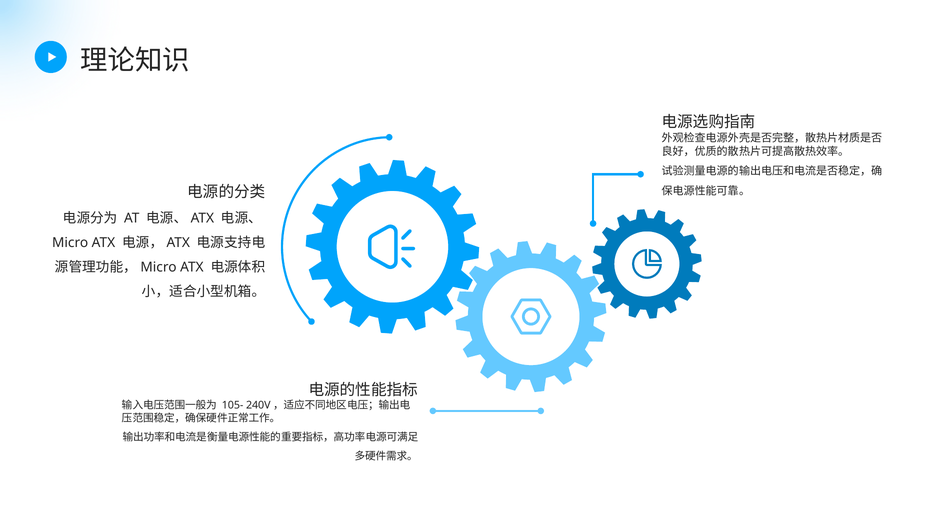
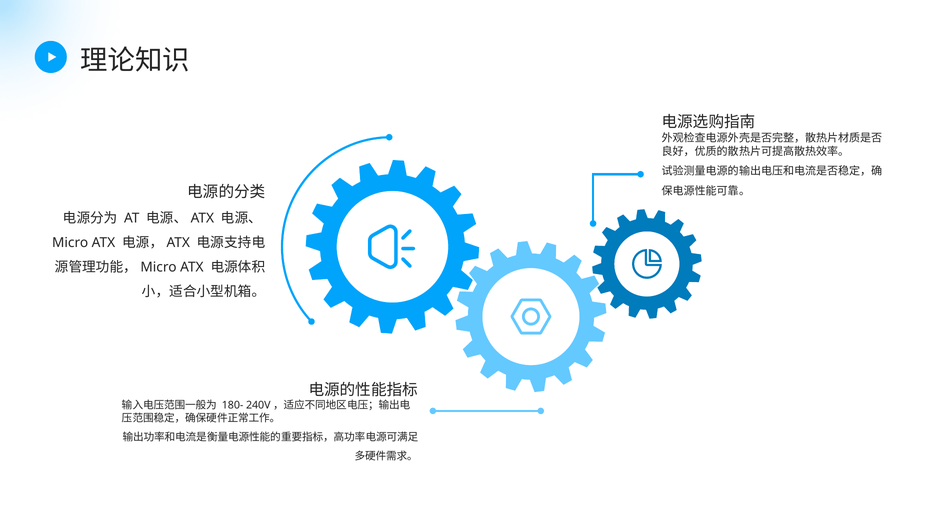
105-: 105- -> 180- (233, 405)
